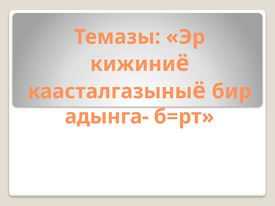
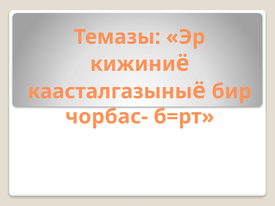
адынга-: адынга- -> чорбас- (106, 117)
